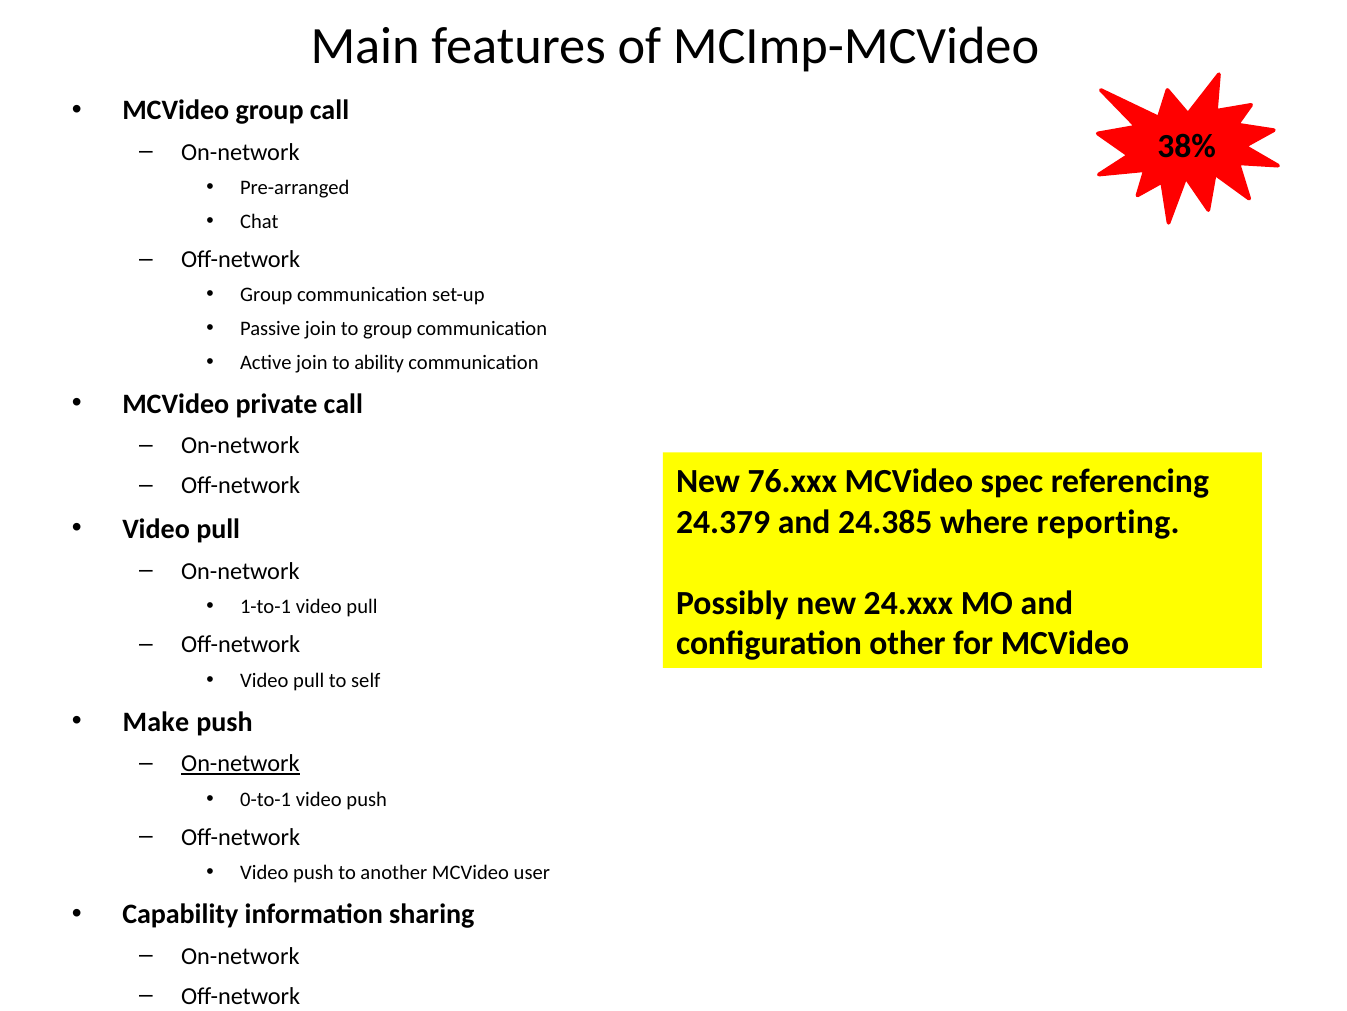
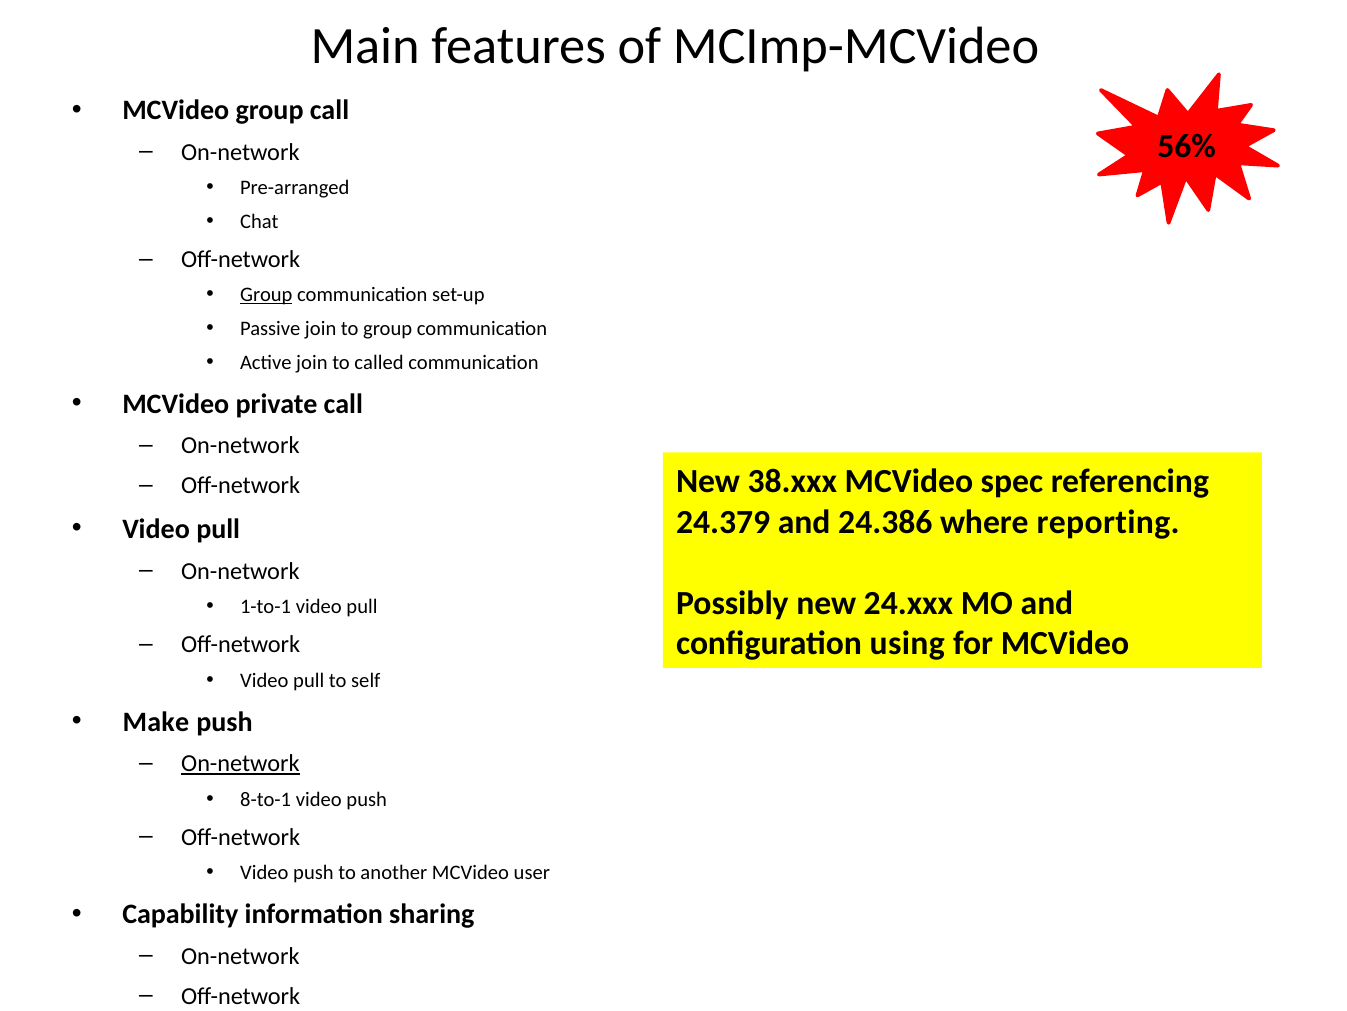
38%: 38% -> 56% (1187, 146)
Group underline: none -> present (266, 295)
ability: ability -> called (379, 362)
76.xxx: 76.xxx -> 38.xxx (792, 481)
24.385: 24.385 -> 24.386 (885, 522)
other: other -> using (907, 643)
0-to-1: 0-to-1 -> 8-to-1 (266, 799)
